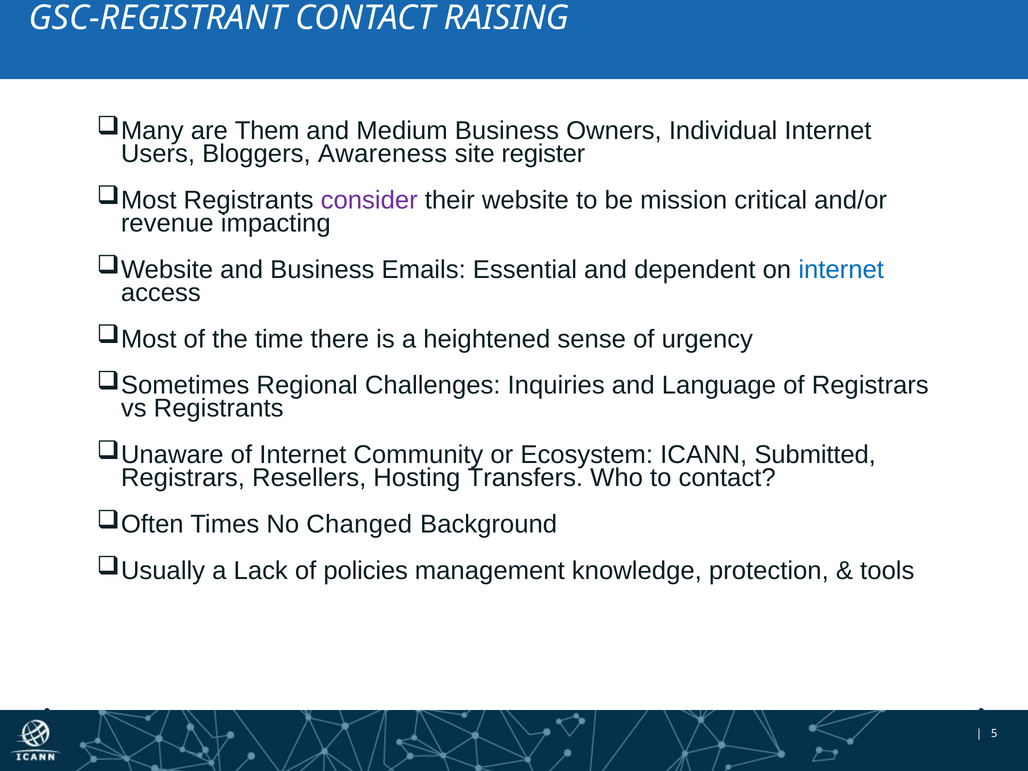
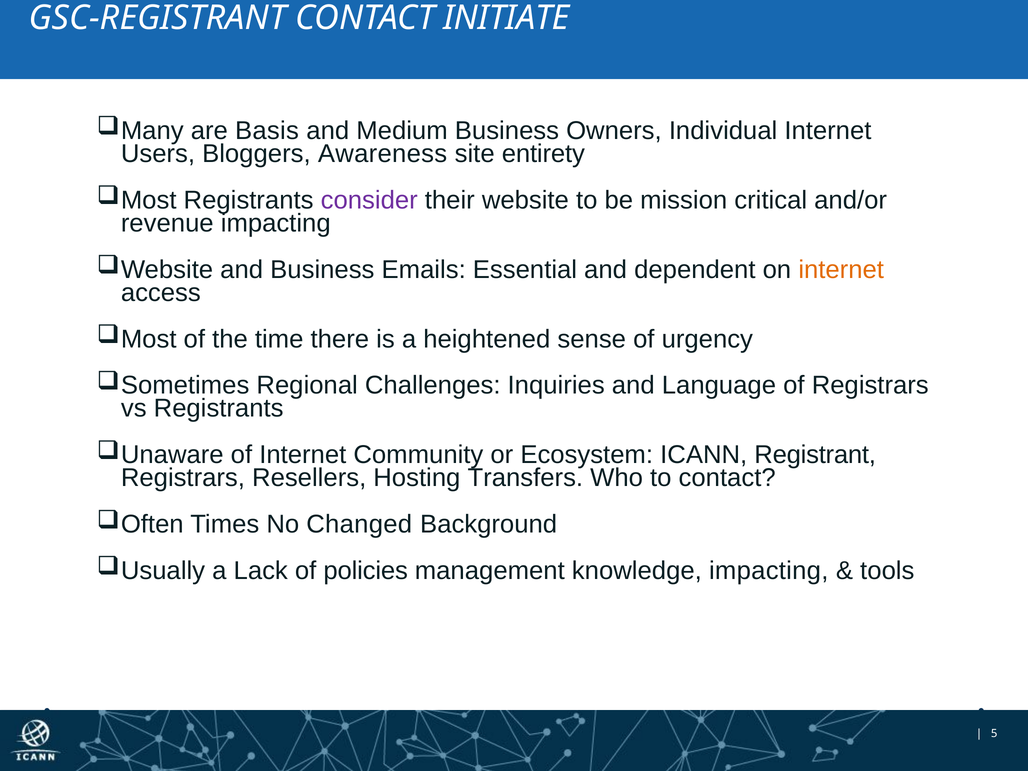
RAISING: RAISING -> INITIATE (506, 18)
Them: Them -> Basis (267, 131)
register: register -> entirety (543, 154)
internet colour: blue -> orange (841, 270)
Submitted: Submitted -> Registrant (815, 455)
knowledge protection: protection -> impacting (769, 571)
